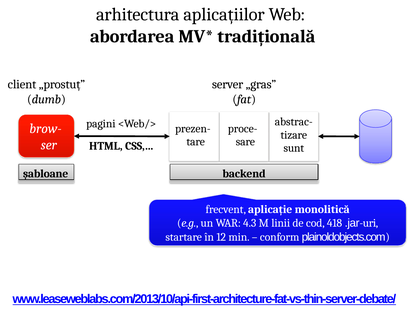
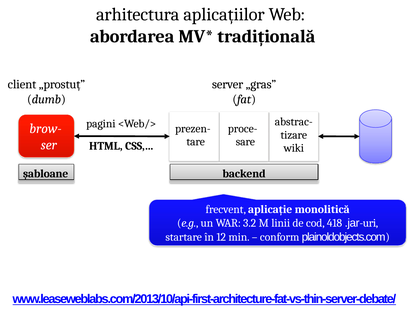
sunt: sunt -> wiki (294, 148)
4.3: 4.3 -> 3.2 (250, 223)
